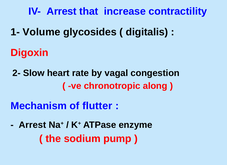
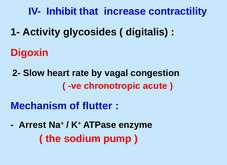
IV- Arrest: Arrest -> Inhibit (62, 11)
Volume: Volume -> Activity (42, 32)
along: along -> acute (155, 86)
